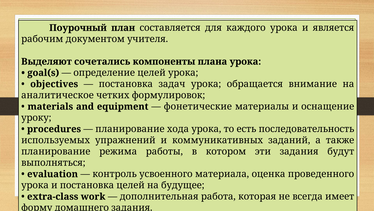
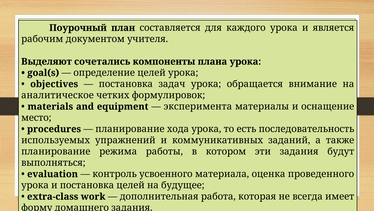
фонетические: фонетические -> эксперимента (198, 106)
уроку: уроку -> место (36, 117)
